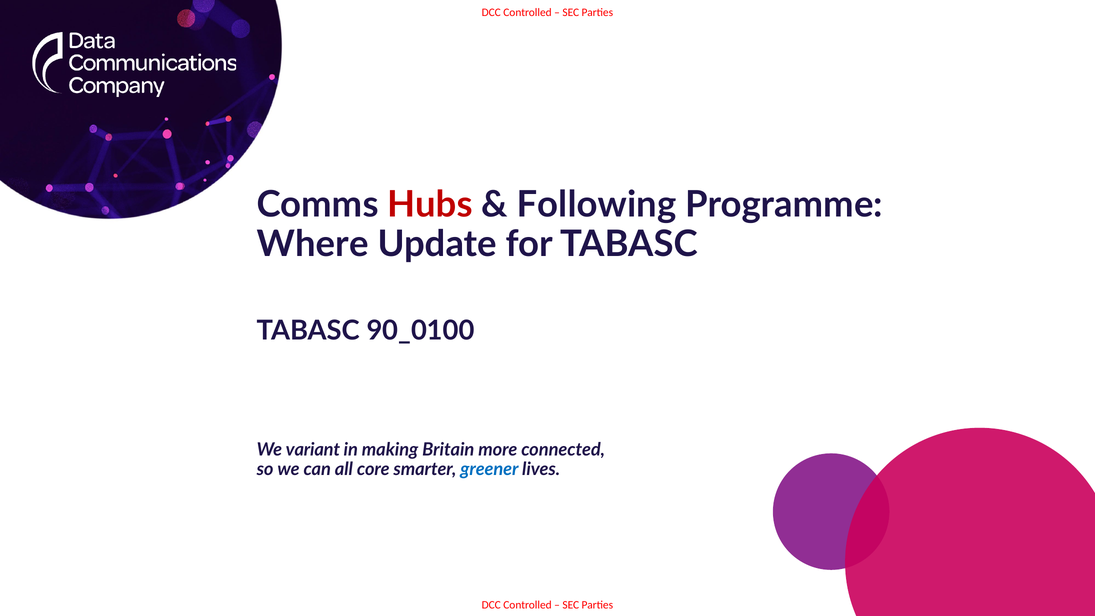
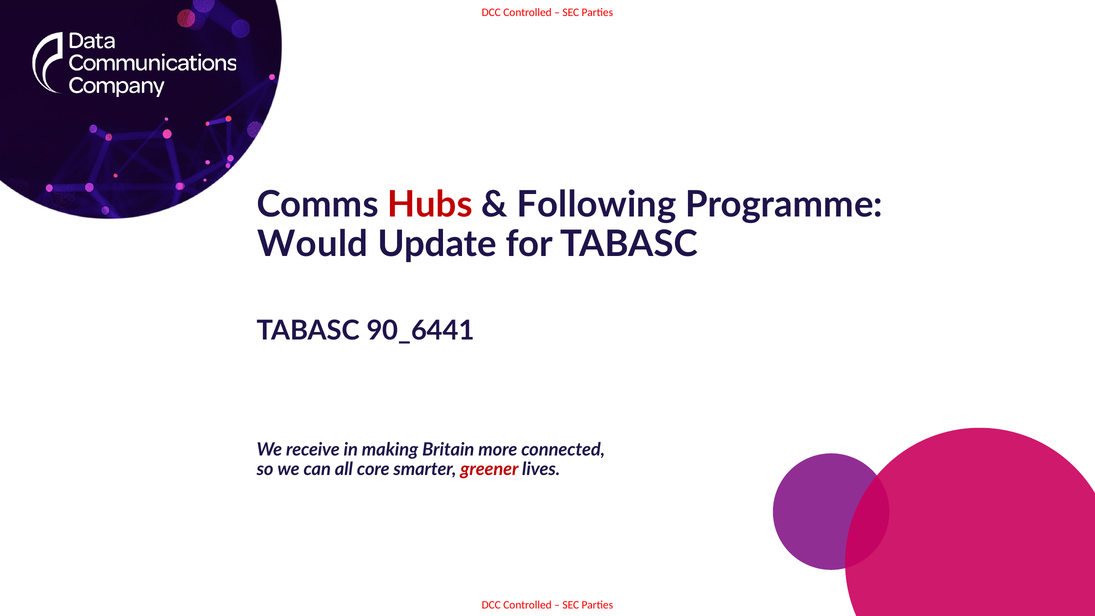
Where: Where -> Would (313, 244)
90_0100: 90_0100 -> 90_6441 (421, 331)
variant: variant -> receive (313, 450)
greener colour: blue -> red (489, 469)
